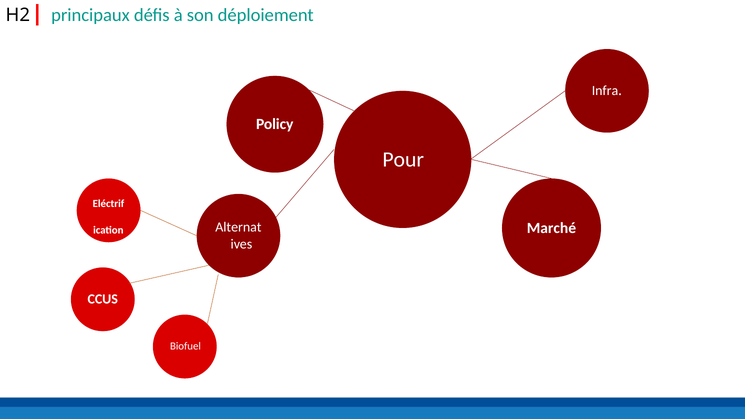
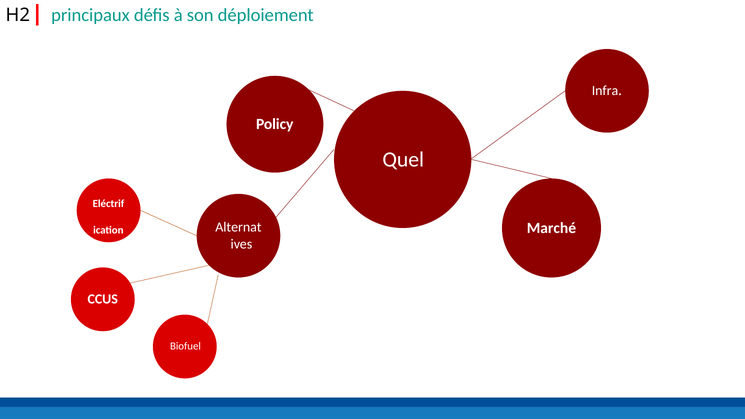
Pour: Pour -> Quel (403, 159)
